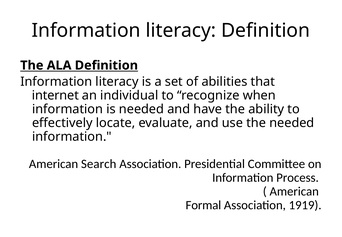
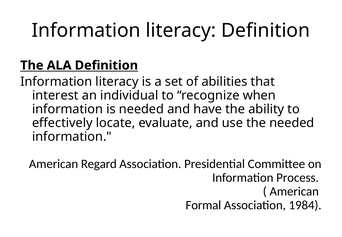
internet: internet -> interest (55, 95)
Search: Search -> Regard (99, 164)
1919: 1919 -> 1984 (305, 205)
